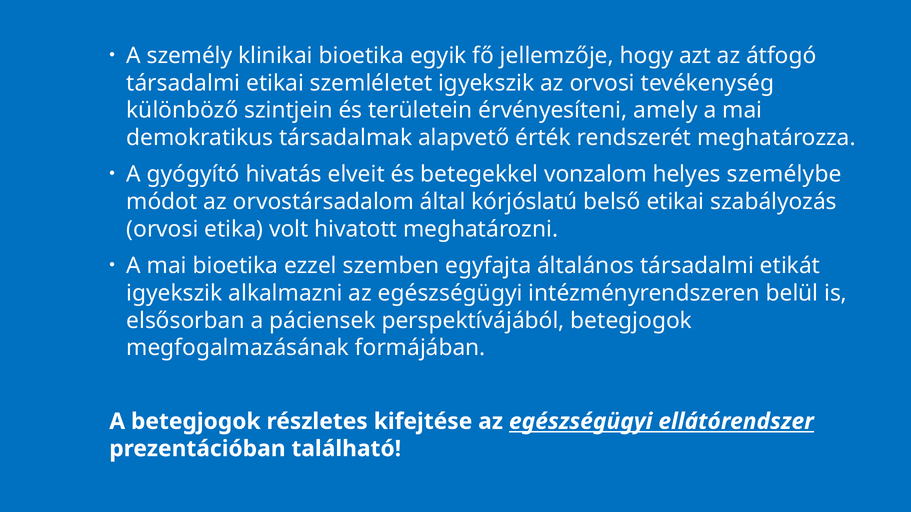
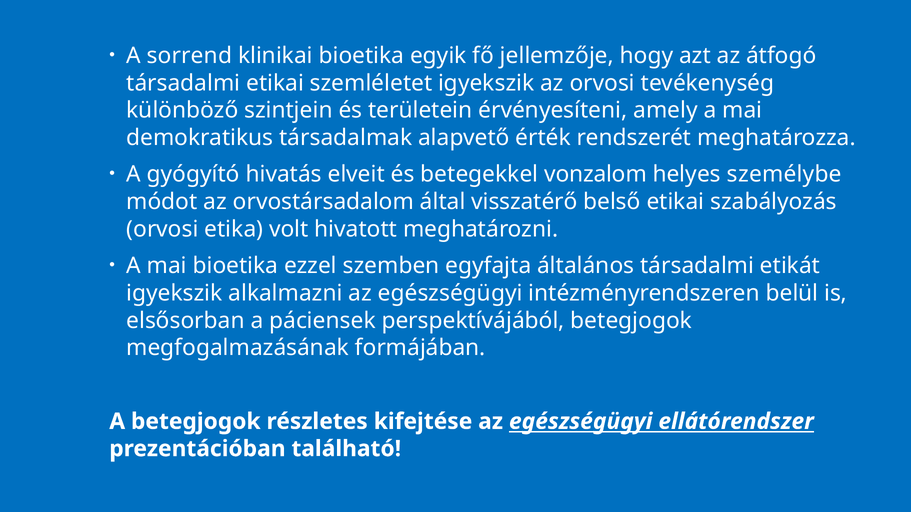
személy: személy -> sorrend (189, 56)
kórjóslatú: kórjóslatú -> visszatérő (524, 202)
